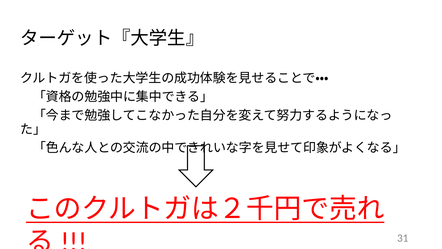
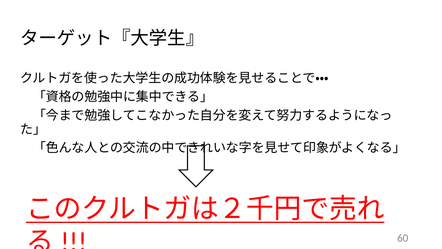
31: 31 -> 60 (403, 238)
